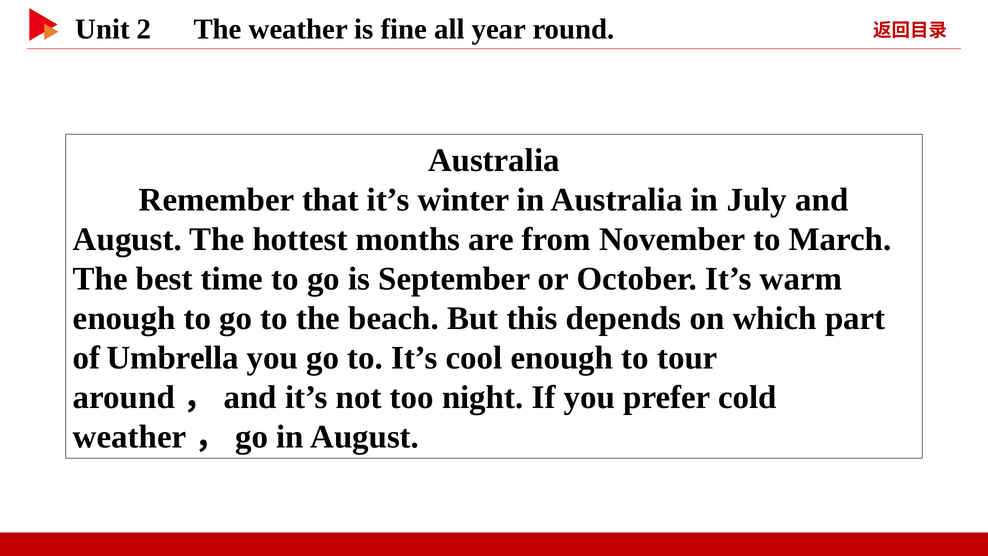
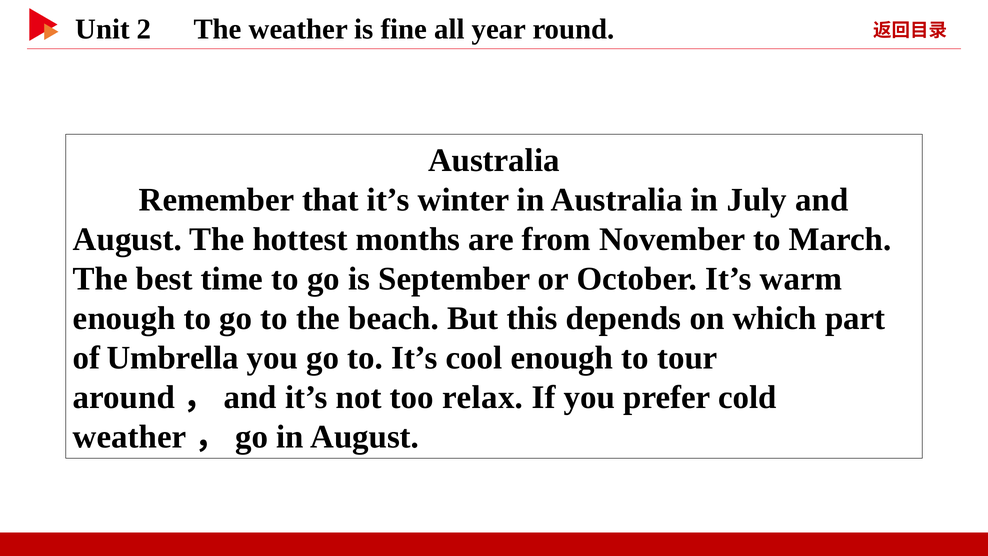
night: night -> relax (483, 397)
